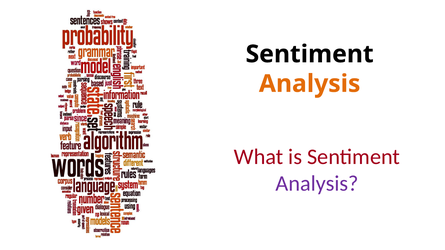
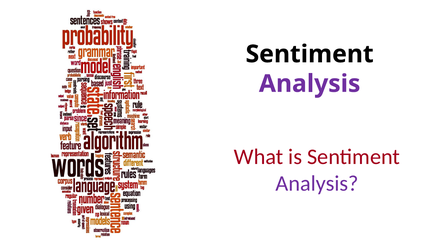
Analysis colour: orange -> purple (310, 84)
